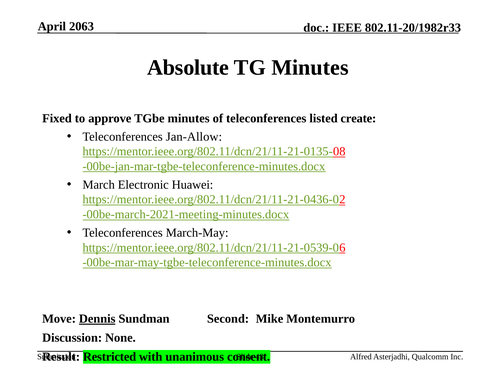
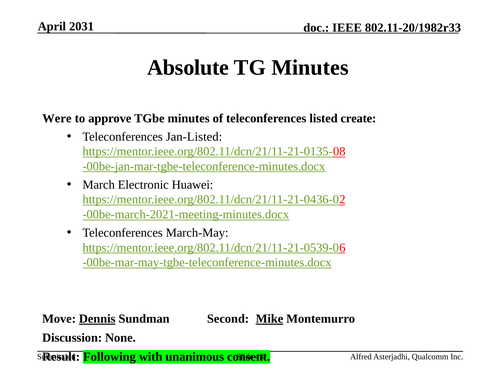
2063: 2063 -> 2031 (81, 26)
Fixed: Fixed -> Were (57, 118)
Jan-Allow: Jan-Allow -> Jan-Listed (194, 137)
Mike underline: none -> present (270, 319)
Restricted: Restricted -> Following (109, 357)
